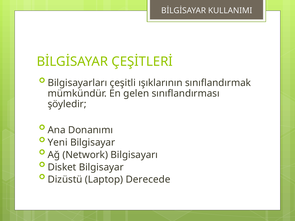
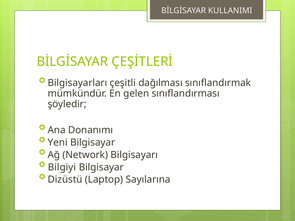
ışıklarının: ışıklarının -> dağılması (160, 83)
Disket: Disket -> Bilgiyi (62, 167)
Derecede: Derecede -> Sayılarına (148, 180)
